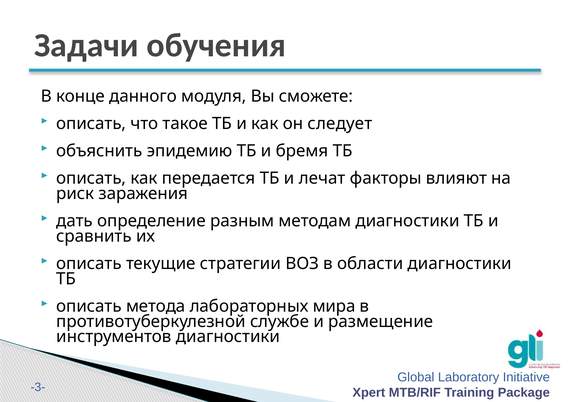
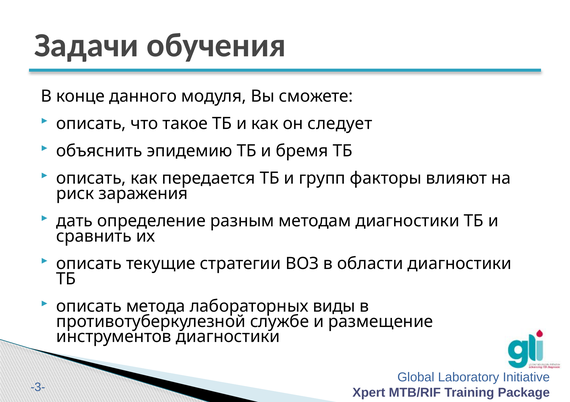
лечат: лечат -> групп (322, 179)
мира: мира -> виды (334, 306)
